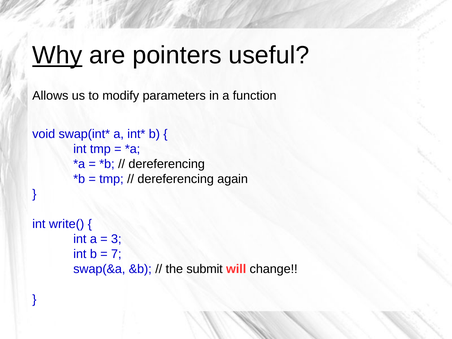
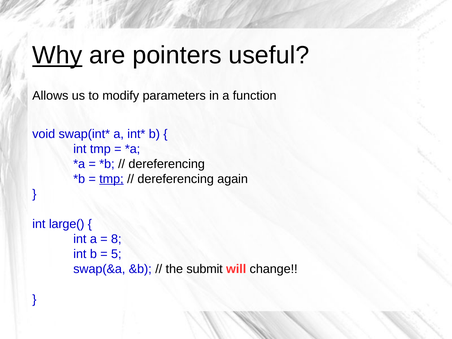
tmp underline: none -> present (111, 179)
write(: write( -> large( (67, 224)
3: 3 -> 8 (116, 239)
7: 7 -> 5 (116, 254)
